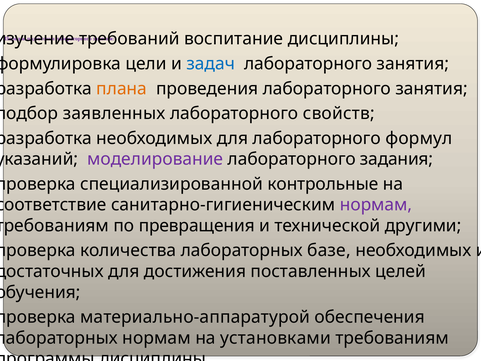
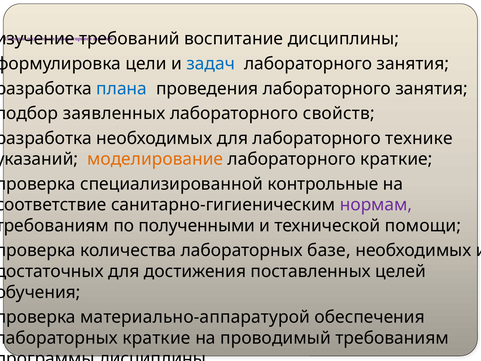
плана colour: orange -> blue (122, 89)
формул: формул -> технике (419, 138)
моделирование colour: purple -> orange (155, 159)
лабораторного задания: задания -> краткие (396, 159)
превращения: превращения -> полученными (197, 226)
другими: другими -> помощи (423, 226)
нормам: нормам -> краткие (156, 338)
установками: установками -> проводимый (276, 338)
